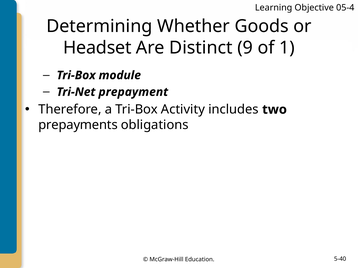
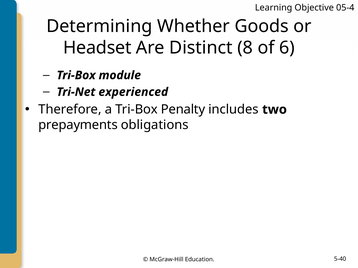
9: 9 -> 8 (245, 48)
1: 1 -> 6 (287, 48)
prepayment: prepayment -> experienced (133, 92)
Activity: Activity -> Penalty (183, 110)
